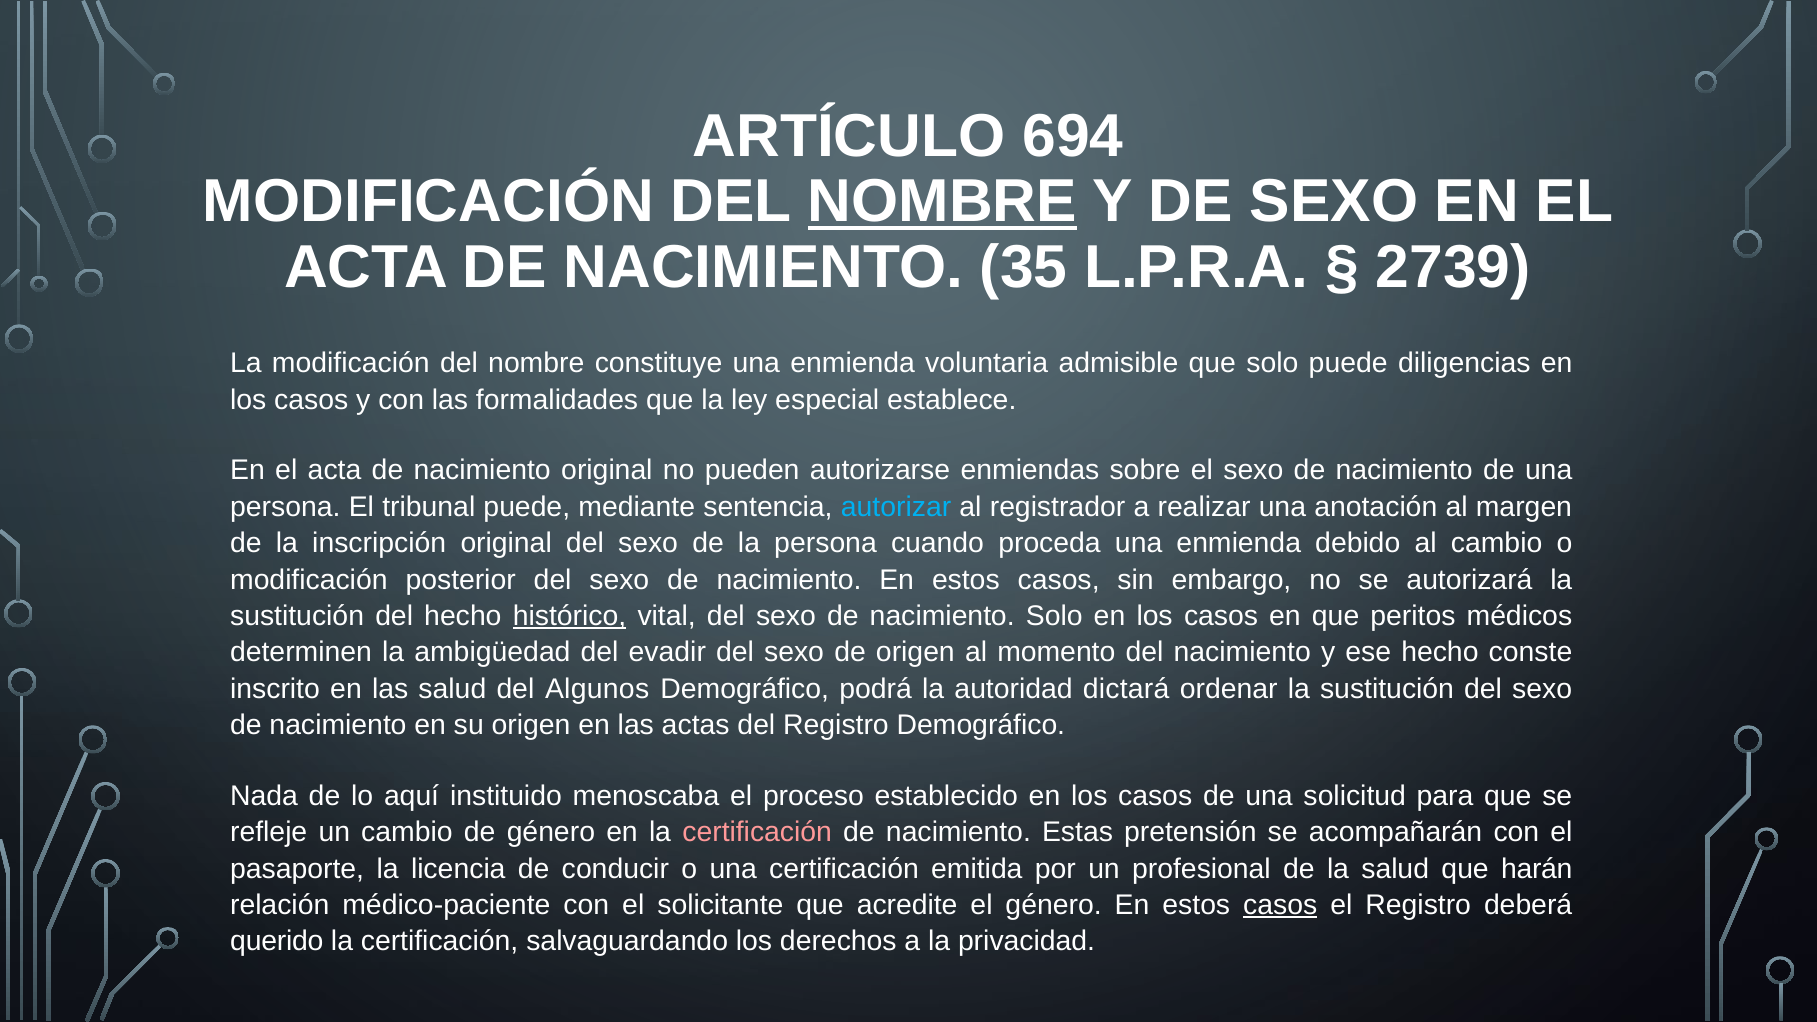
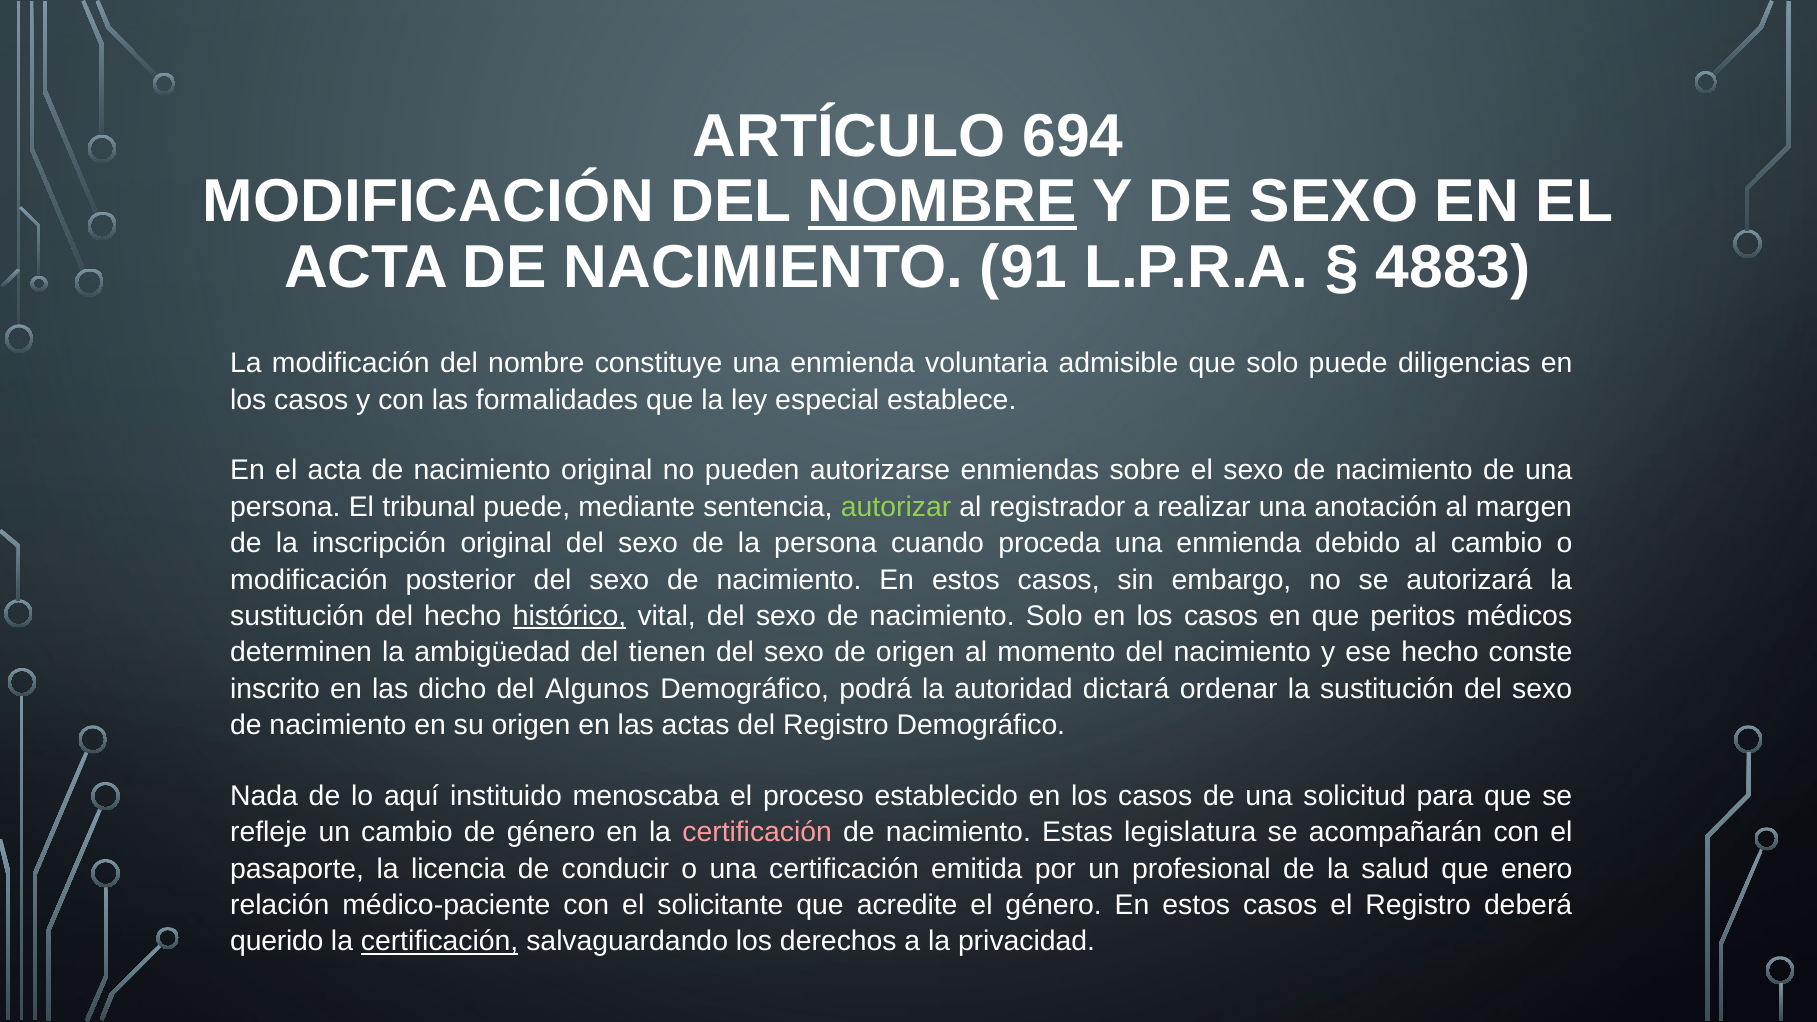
35: 35 -> 91 (1024, 267)
2739: 2739 -> 4883 (1453, 267)
autorizar colour: light blue -> light green (896, 507)
evadir: evadir -> tienen (667, 653)
las salud: salud -> dicho (452, 689)
pretensión: pretensión -> legislatura (1190, 832)
harán: harán -> enero (1537, 869)
casos underline: present -> none (1280, 905)
certificación underline: none -> present (440, 942)
